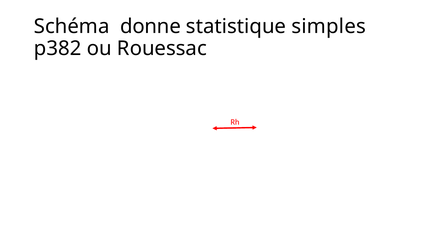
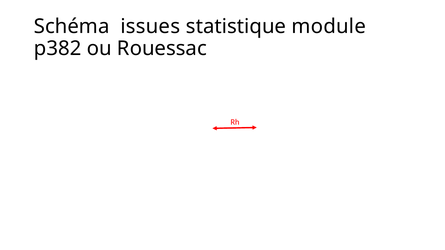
donne: donne -> issues (150, 26)
simples: simples -> module (329, 26)
